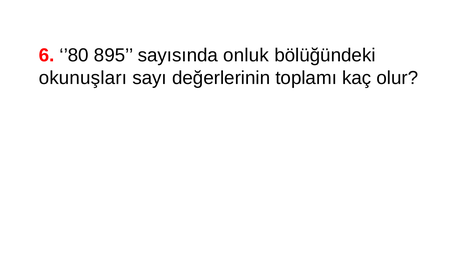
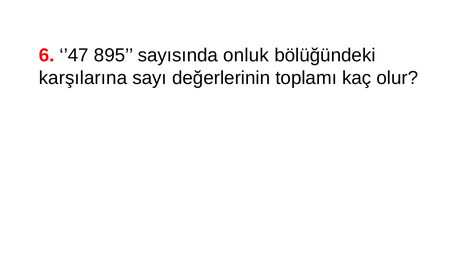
’80: ’80 -> ’47 (74, 55)
okunuşları: okunuşları -> karşılarına (83, 78)
